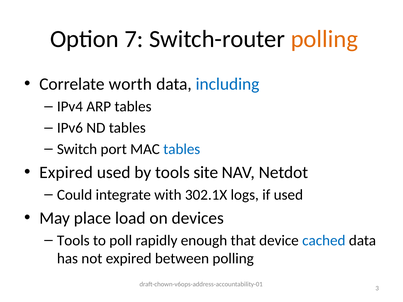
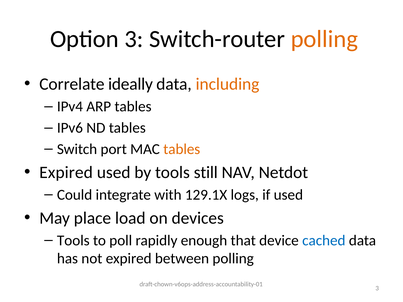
Option 7: 7 -> 3 (134, 39)
worth: worth -> ideally (130, 84)
including colour: blue -> orange (228, 84)
tables colour: blue -> orange (182, 149)
site: site -> still (206, 172)
302.1X: 302.1X -> 129.1X (206, 195)
